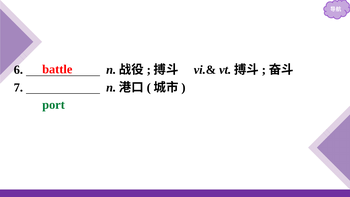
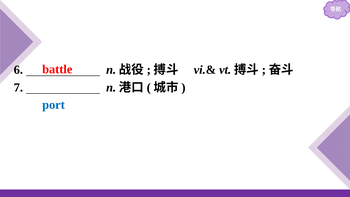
port colour: green -> blue (54, 105)
